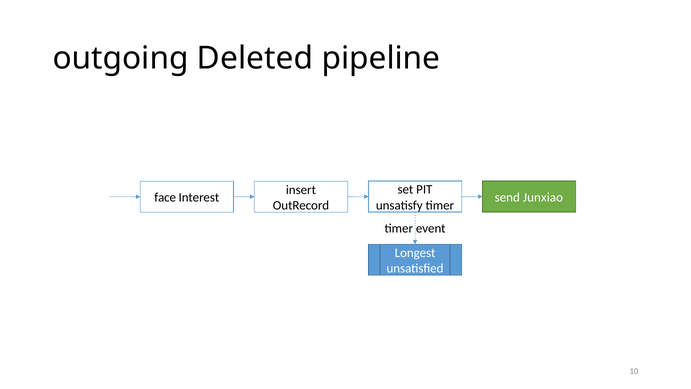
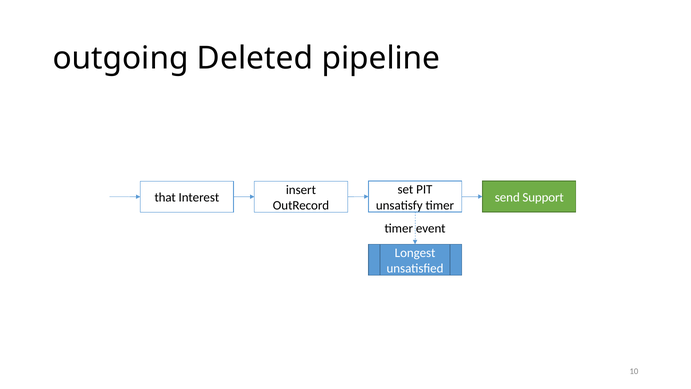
face: face -> that (165, 197)
Junxiao: Junxiao -> Support (543, 197)
